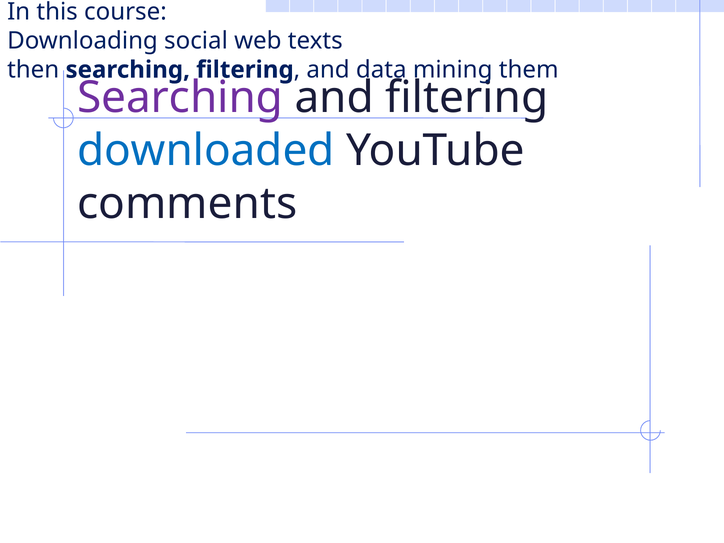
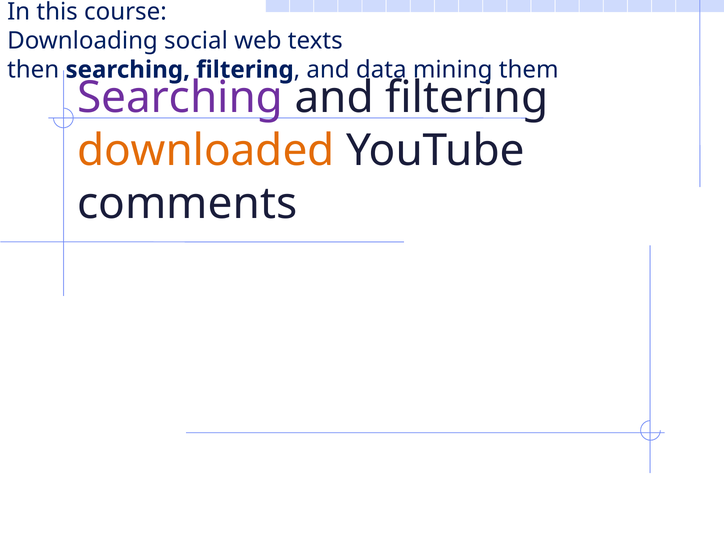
downloaded colour: blue -> orange (206, 151)
